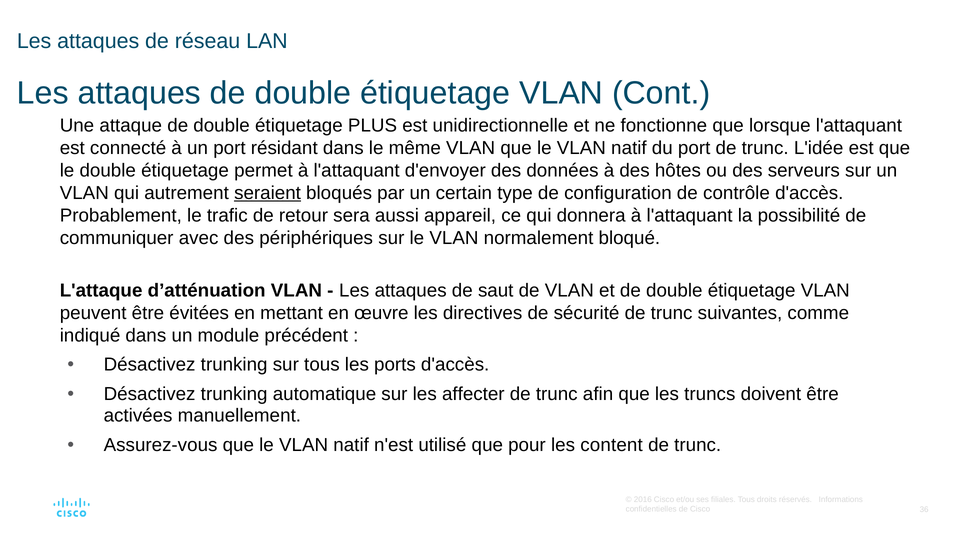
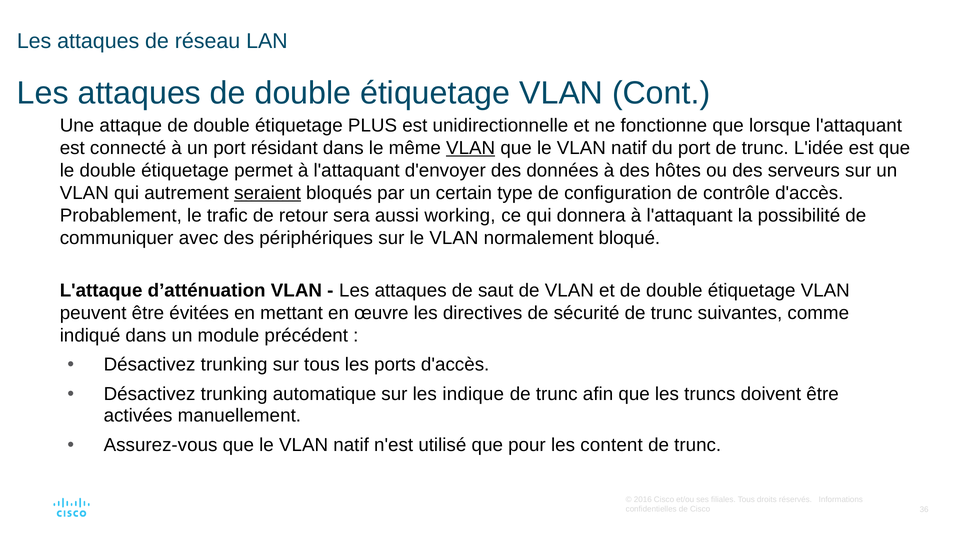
VLAN underline: none -> present (471, 148)
appareil: appareil -> working (460, 215)
affecter: affecter -> indique (473, 394)
